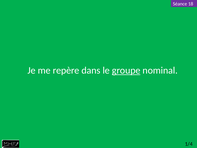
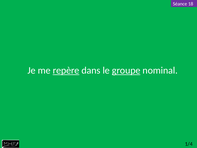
repère underline: none -> present (66, 70)
